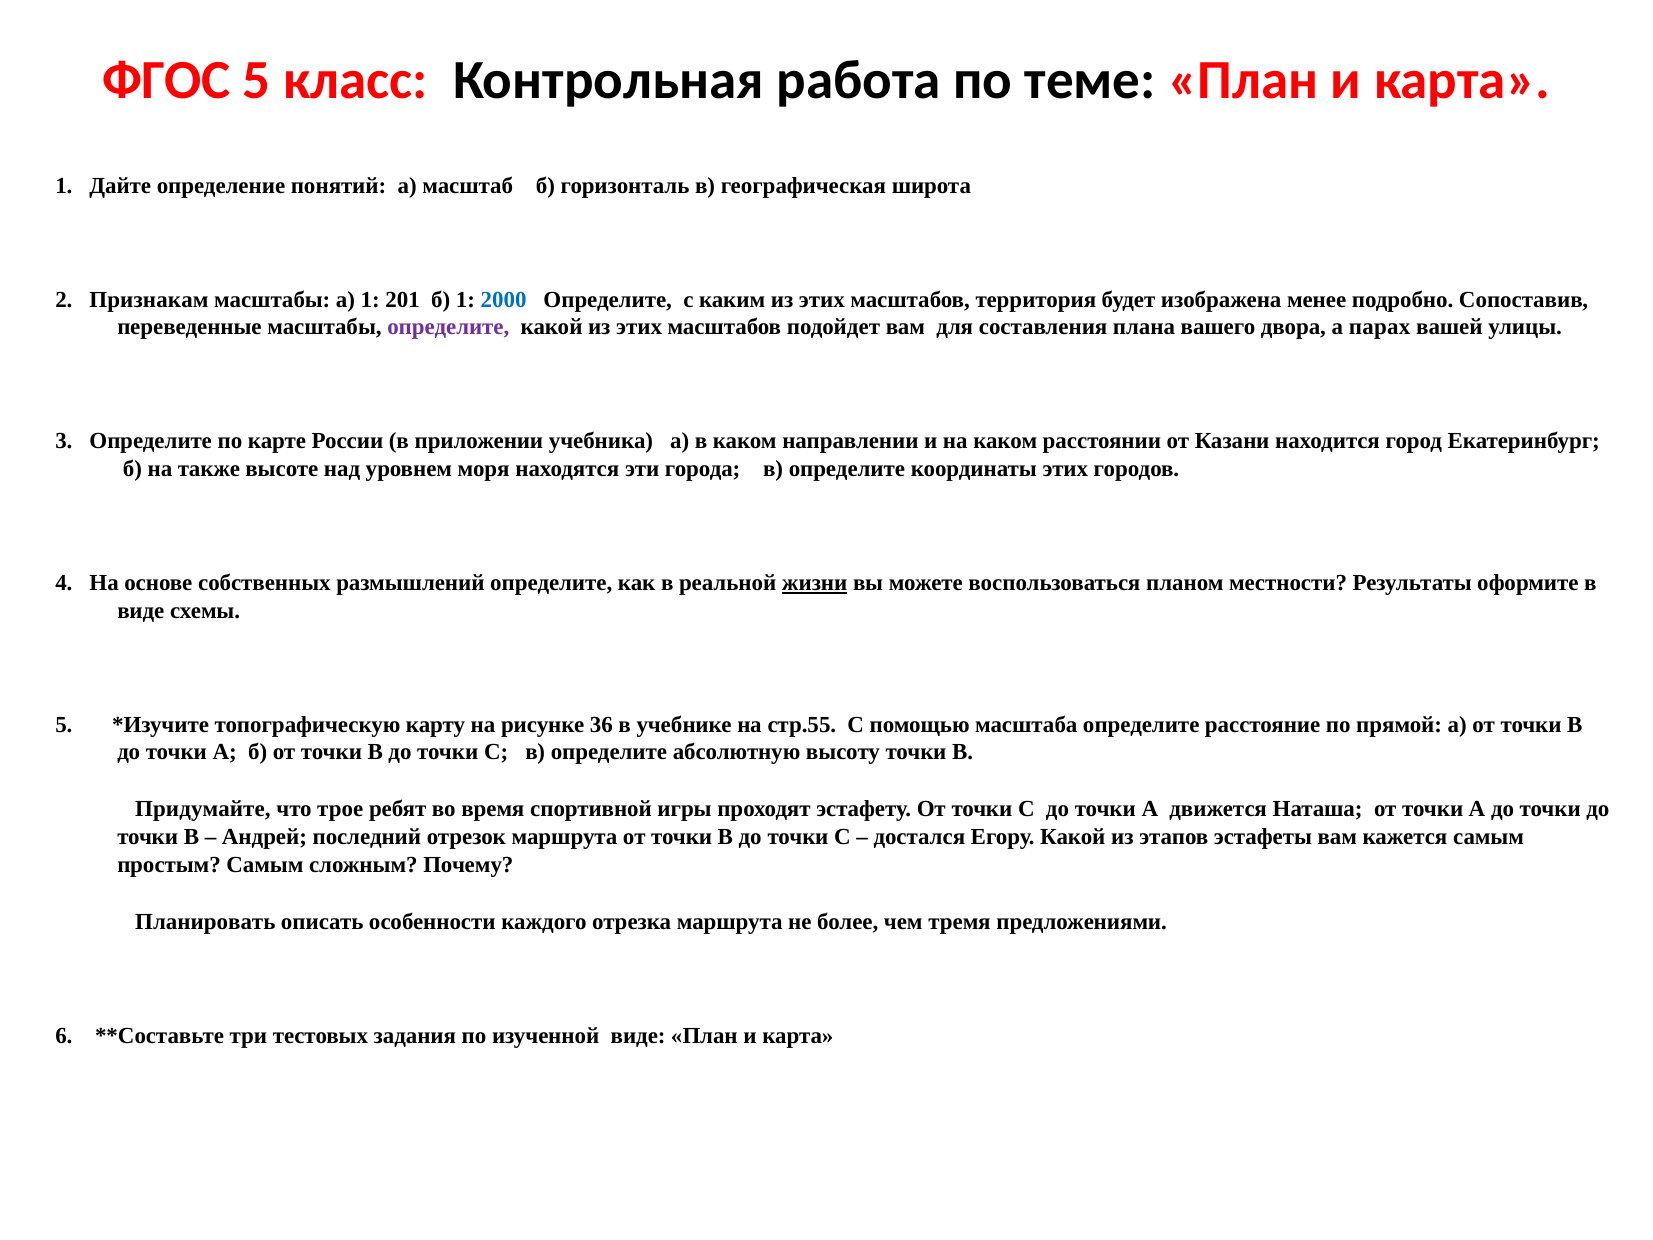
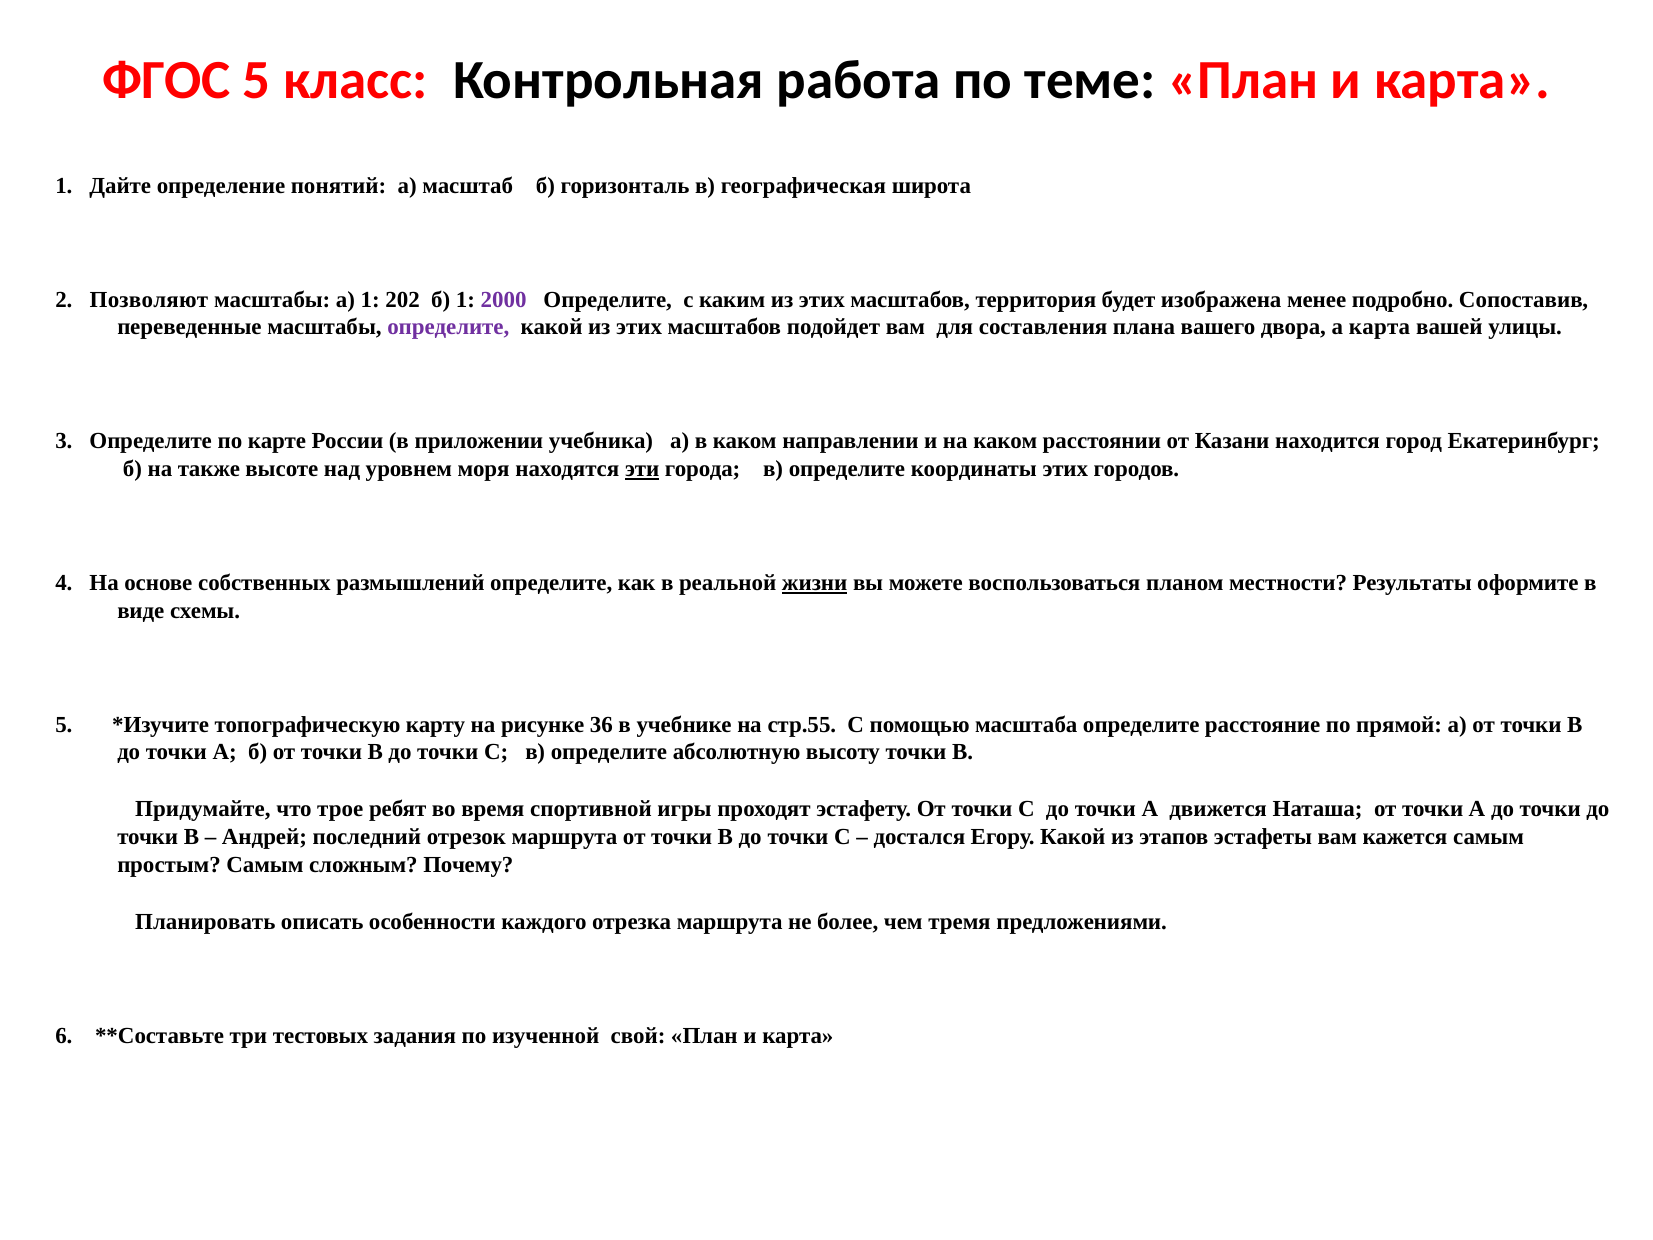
Признакам: Признакам -> Позволяют (149, 300)
201: 201 -> 202 (403, 300)
2000 colour: blue -> purple (504, 300)
а парах: парах -> карта (1380, 327)
эти underline: none -> present (642, 469)
изученной виде: виде -> свой (638, 1035)
